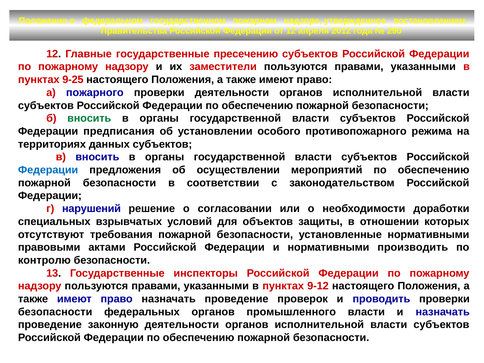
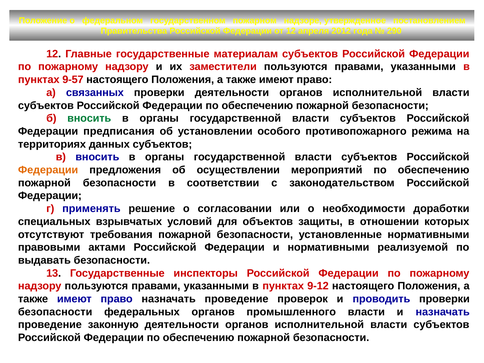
пресечению: пресечению -> материалам (246, 54)
9-25: 9-25 -> 9-57 (73, 80)
пожарного: пожарного -> связанных (95, 93)
Федерации colour: blue -> orange (48, 170)
нарушений: нарушений -> применять (91, 209)
производить: производить -> реализуемой (413, 247)
контролю: контролю -> выдавать (44, 260)
